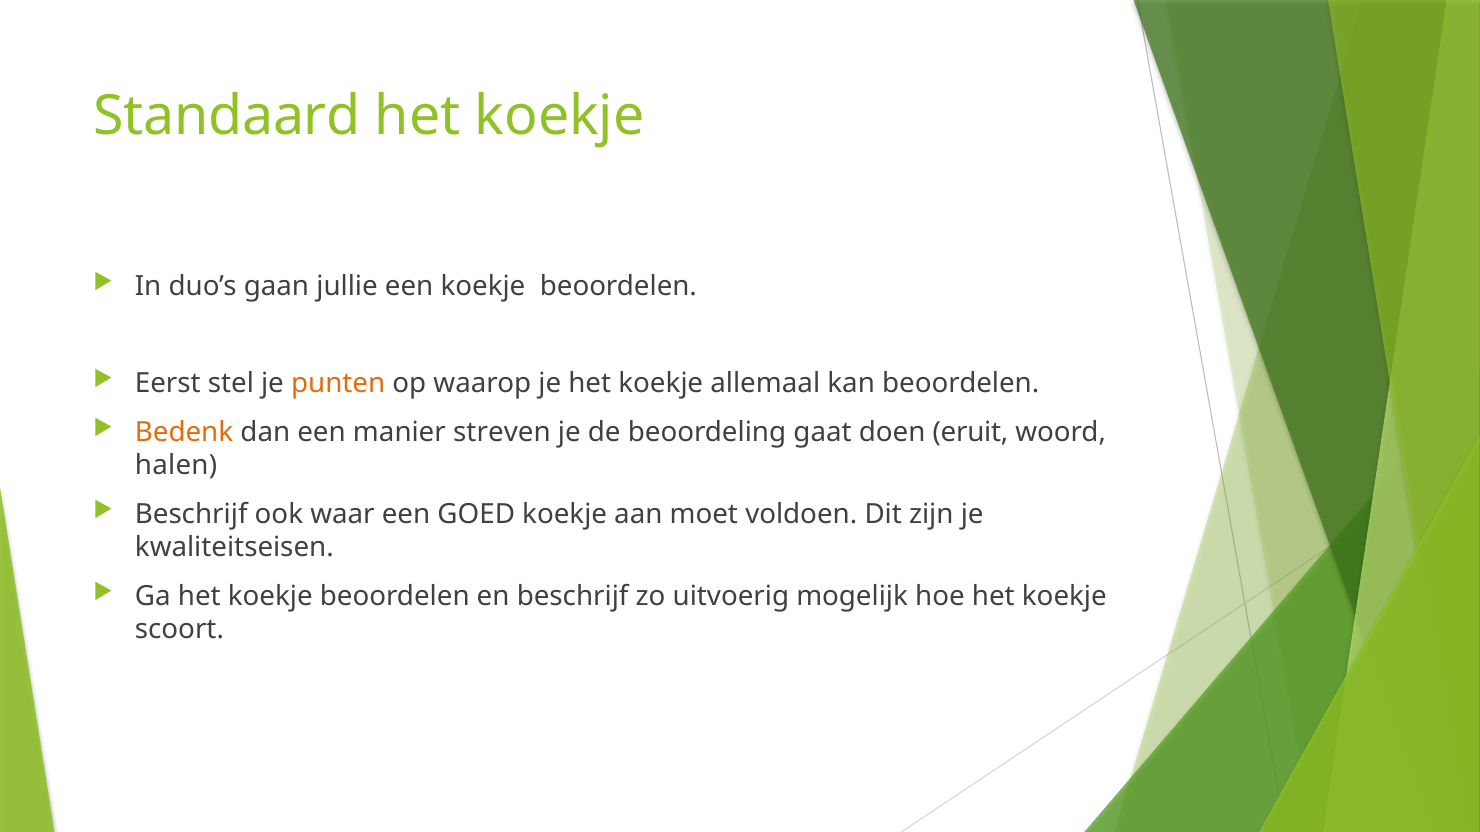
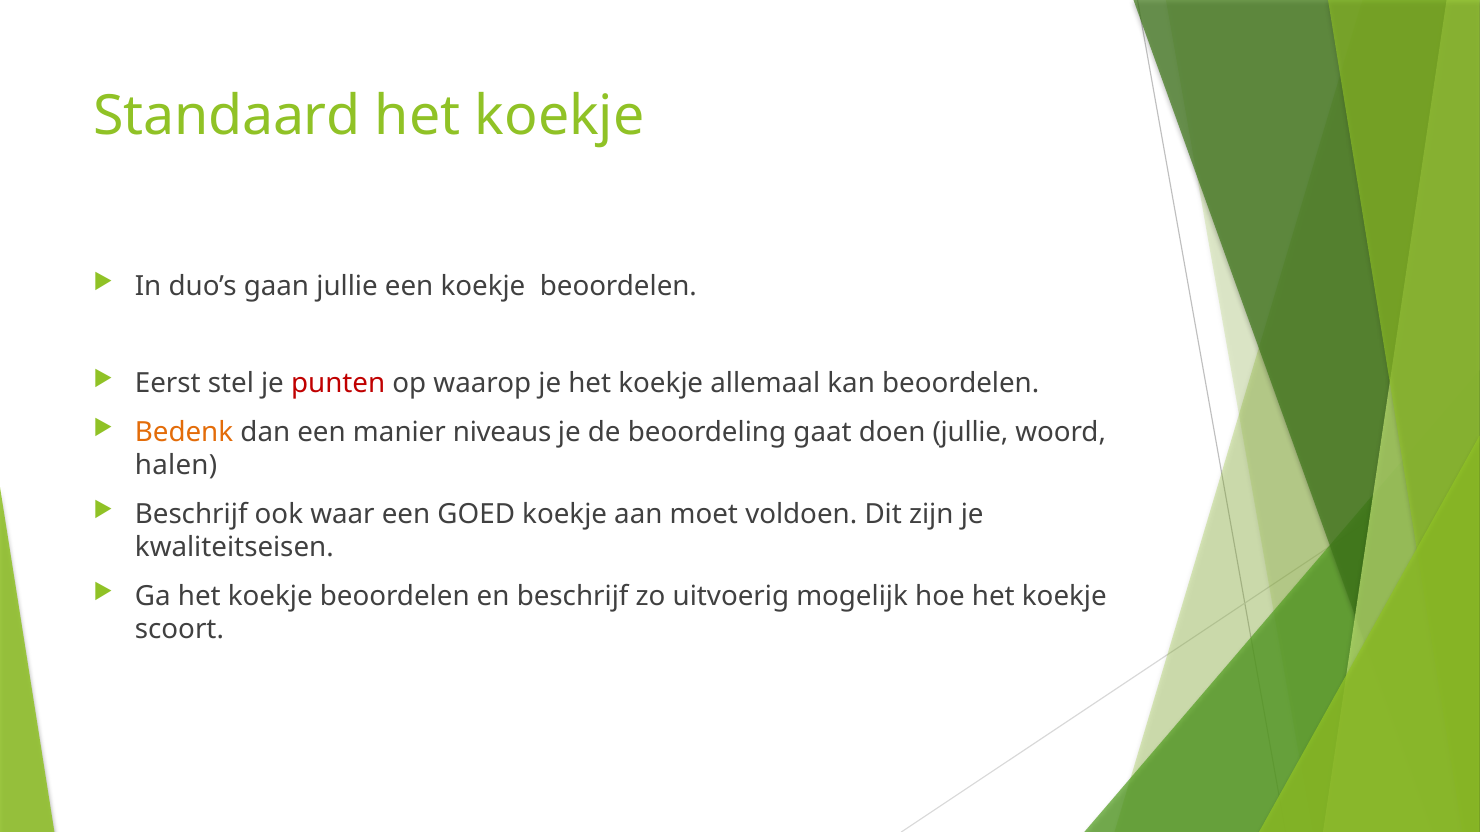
punten colour: orange -> red (338, 384)
streven: streven -> niveaus (502, 433)
doen eruit: eruit -> jullie (970, 433)
